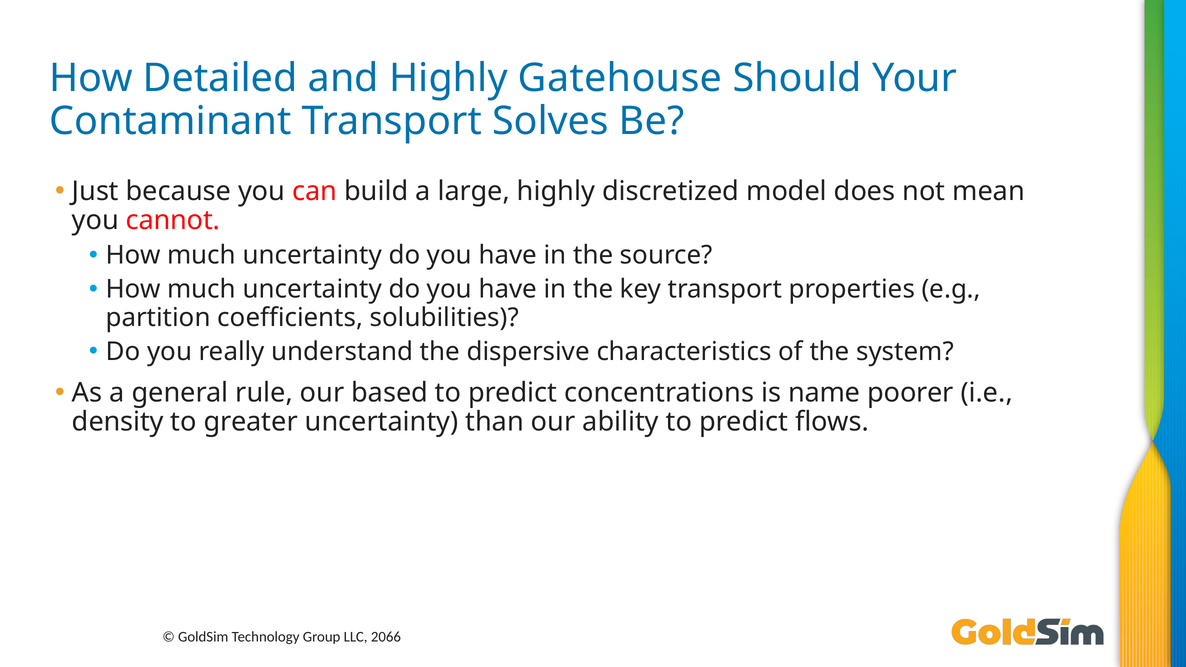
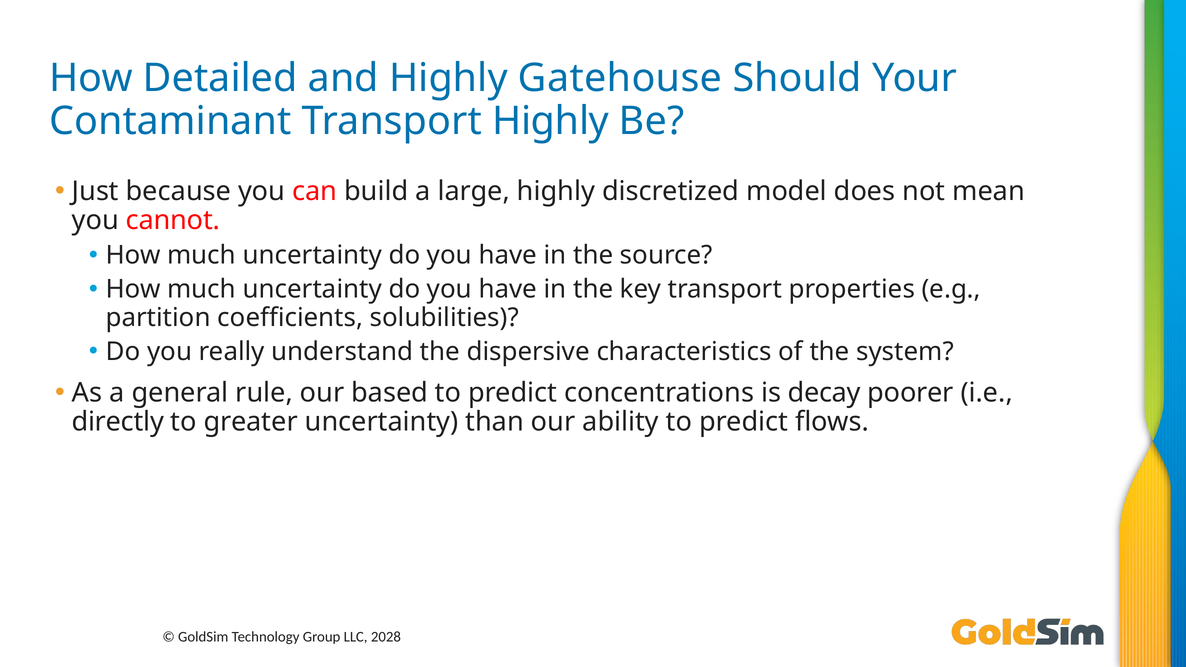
Transport Solves: Solves -> Highly (551, 121)
name: name -> decay (824, 393)
density: density -> directly (118, 422)
2066: 2066 -> 2028 (386, 637)
